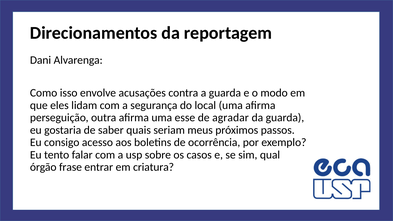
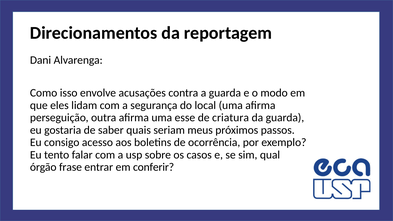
agradar: agradar -> criatura (231, 118)
criatura: criatura -> conferir (154, 167)
